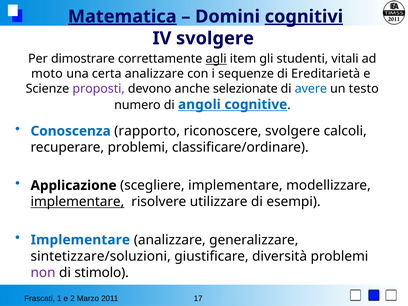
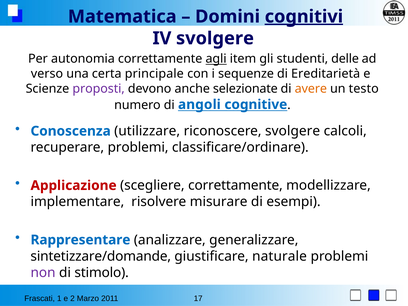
Matematica underline: present -> none (122, 17)
dimostrare: dimostrare -> autonomia (83, 59)
vitali: vitali -> delle (345, 59)
moto: moto -> verso (47, 74)
certa analizzare: analizzare -> principale (154, 74)
avere colour: blue -> orange (311, 89)
rapporto: rapporto -> utilizzare (147, 131)
Applicazione colour: black -> red (74, 185)
scegliere implementare: implementare -> correttamente (235, 185)
implementare underline: present -> none (77, 202)
utilizzare: utilizzare -> misurare (219, 202)
Implementare: Implementare -> Rappresentare (80, 240)
sintetizzare/soluzioni: sintetizzare/soluzioni -> sintetizzare/domande (101, 256)
diversità: diversità -> naturale (280, 256)
